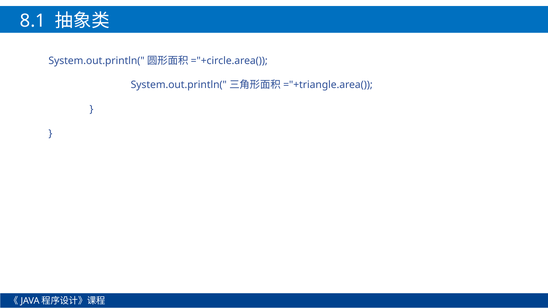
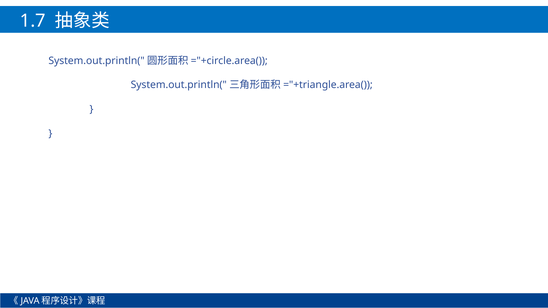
8.1: 8.1 -> 1.7 (33, 21)
